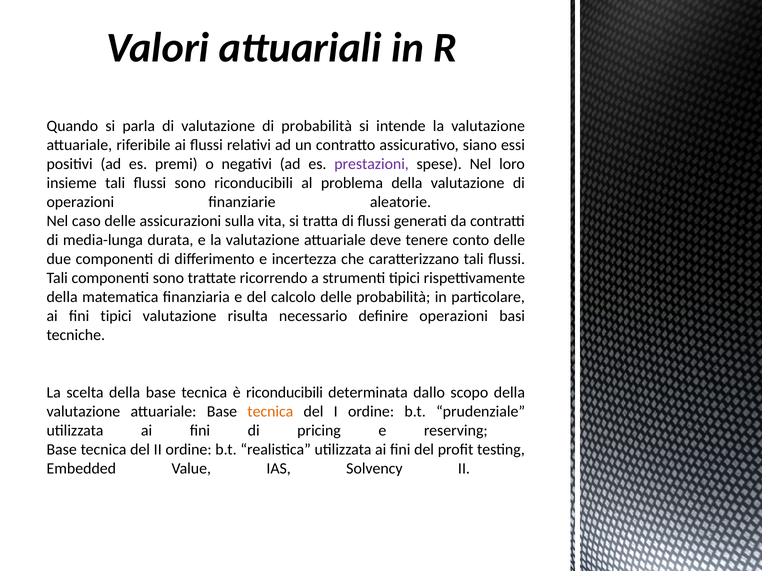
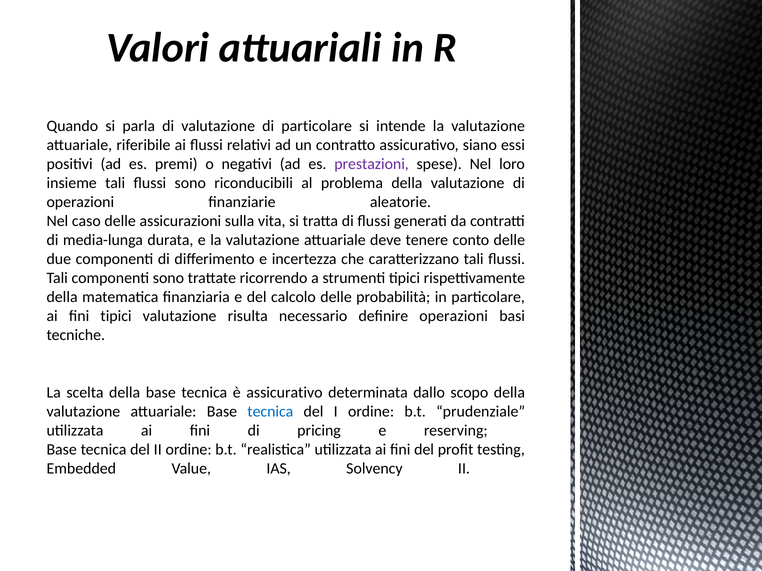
di probabilità: probabilità -> particolare (317, 126)
è riconducibili: riconducibili -> assicurativo (284, 393)
tecnica colour: orange -> blue (270, 412)
